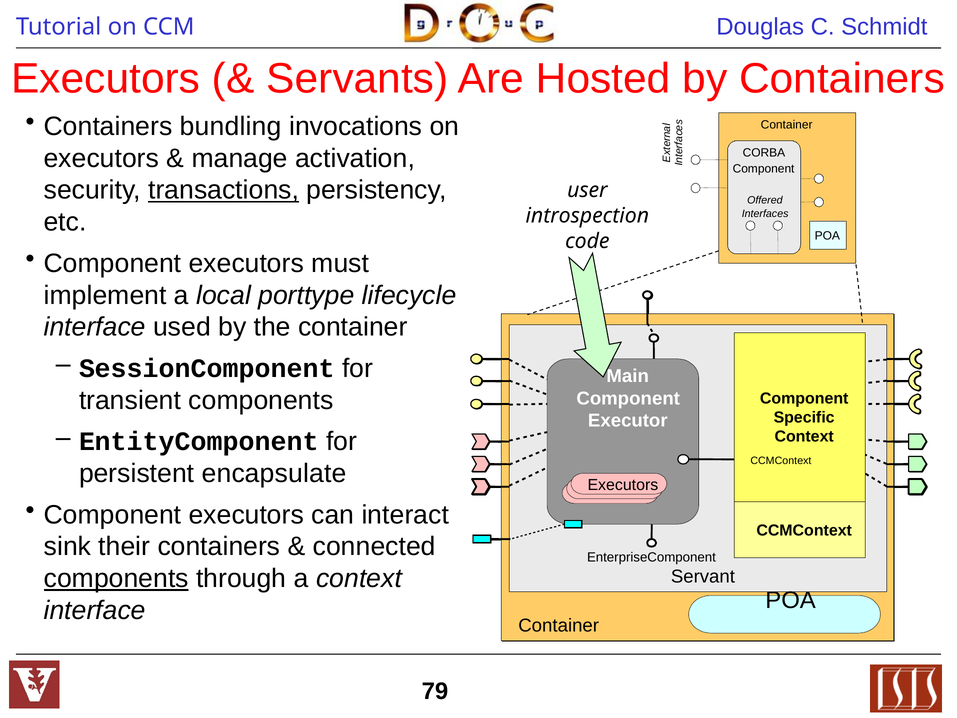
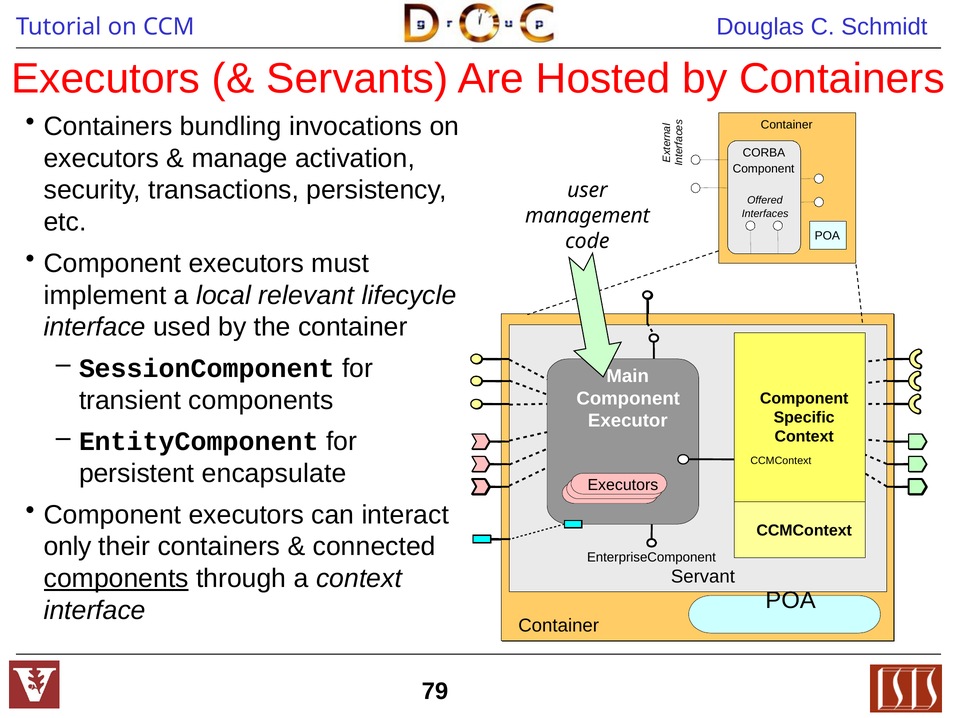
transactions underline: present -> none (224, 190)
introspection: introspection -> management (587, 215)
porttype: porttype -> relevant (306, 295)
sink: sink -> only (68, 546)
